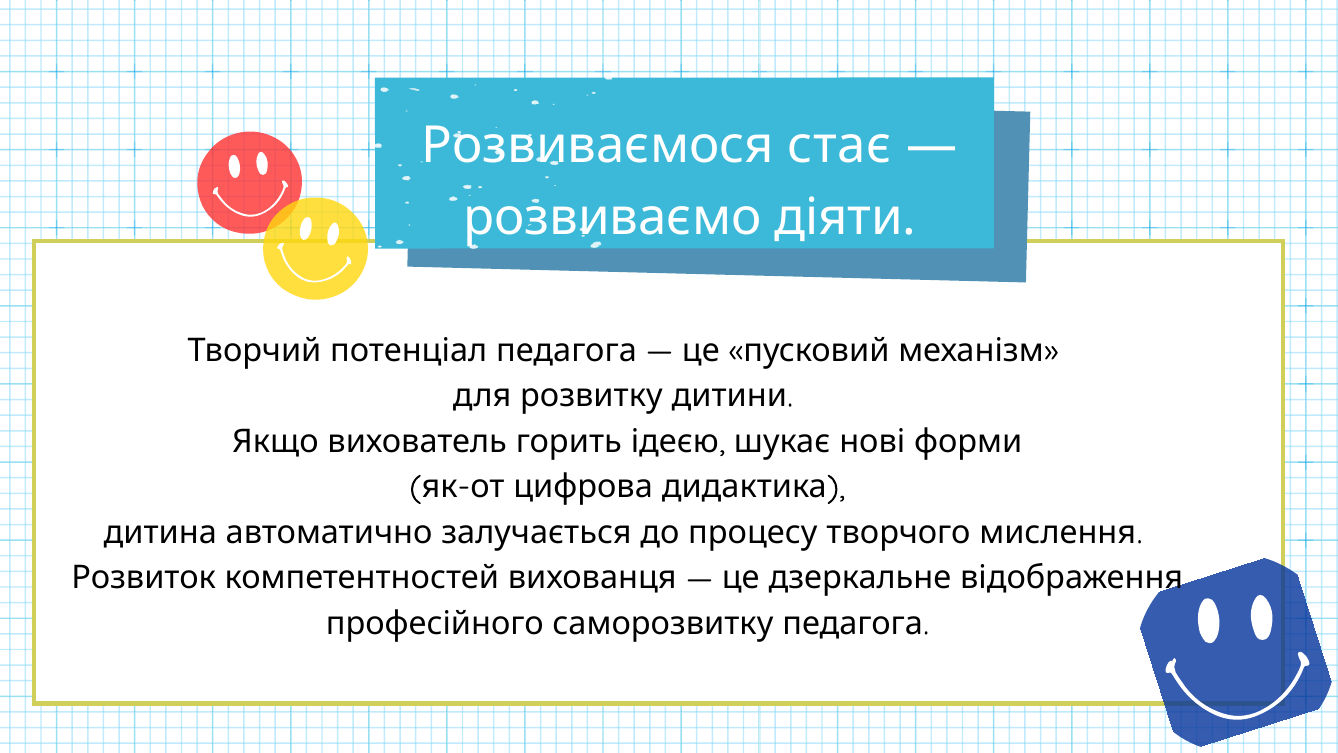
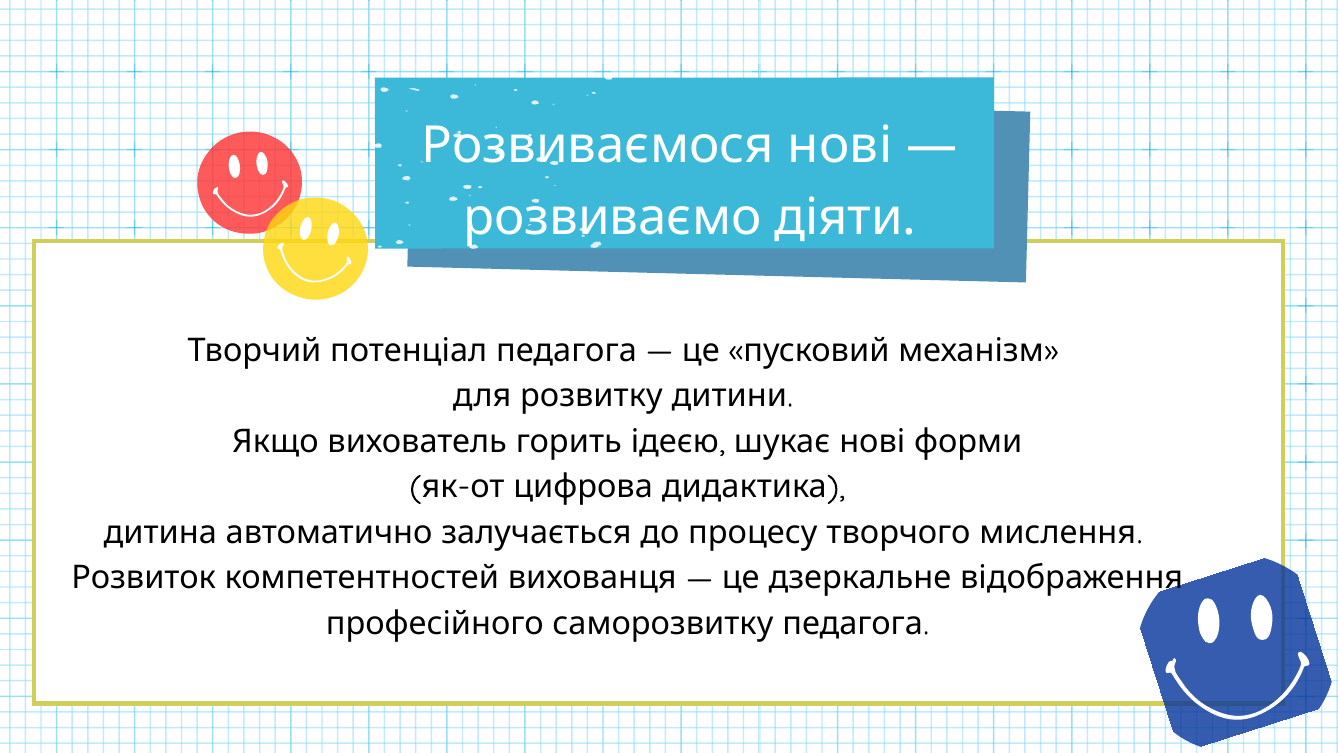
Розвиваємося стає: стає -> нові (840, 146)
